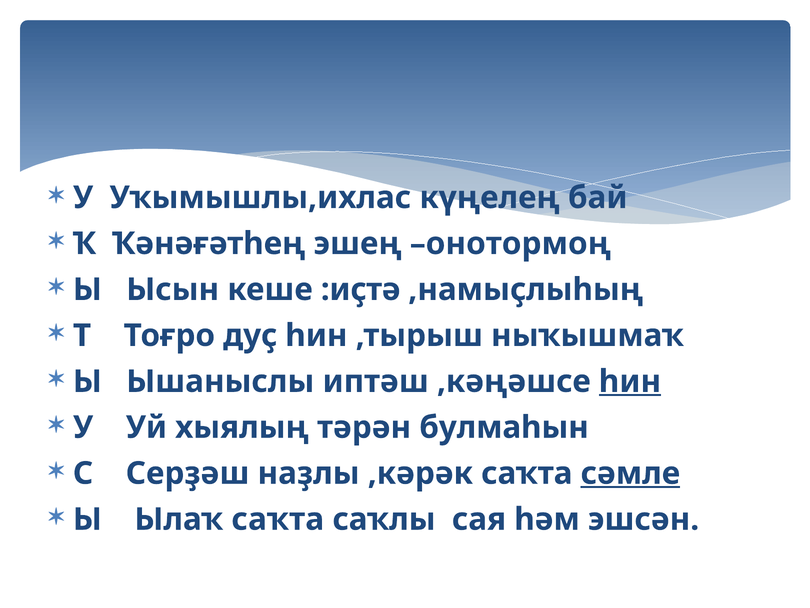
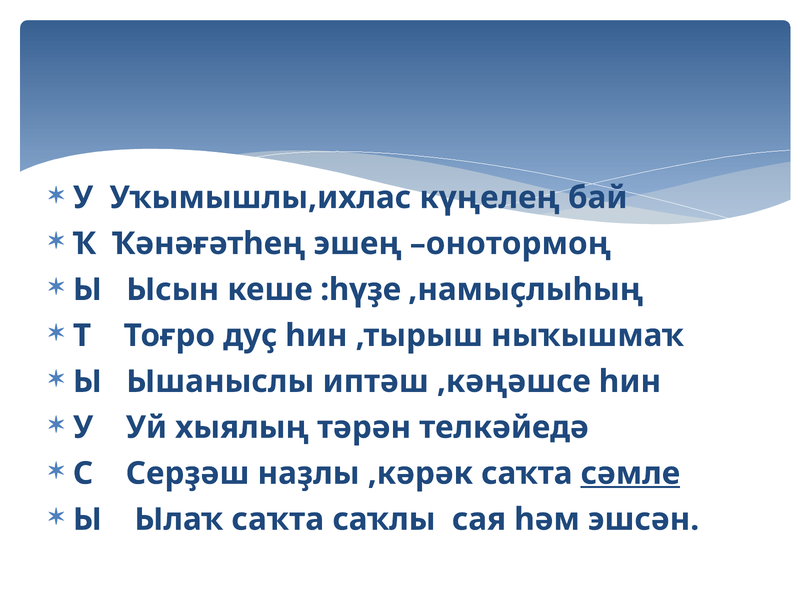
:иҫтә: :иҫтә -> :һүҙе (361, 289)
һин underline: present -> none (630, 381)
булмаһын: булмаһын -> телкәйедә (504, 427)
